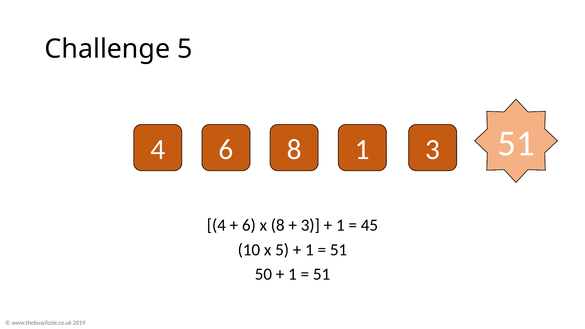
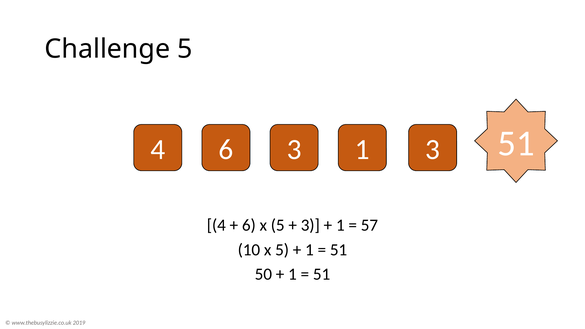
6 8: 8 -> 3 (294, 150)
6 x 8: 8 -> 5 (278, 225)
45: 45 -> 57 (369, 225)
